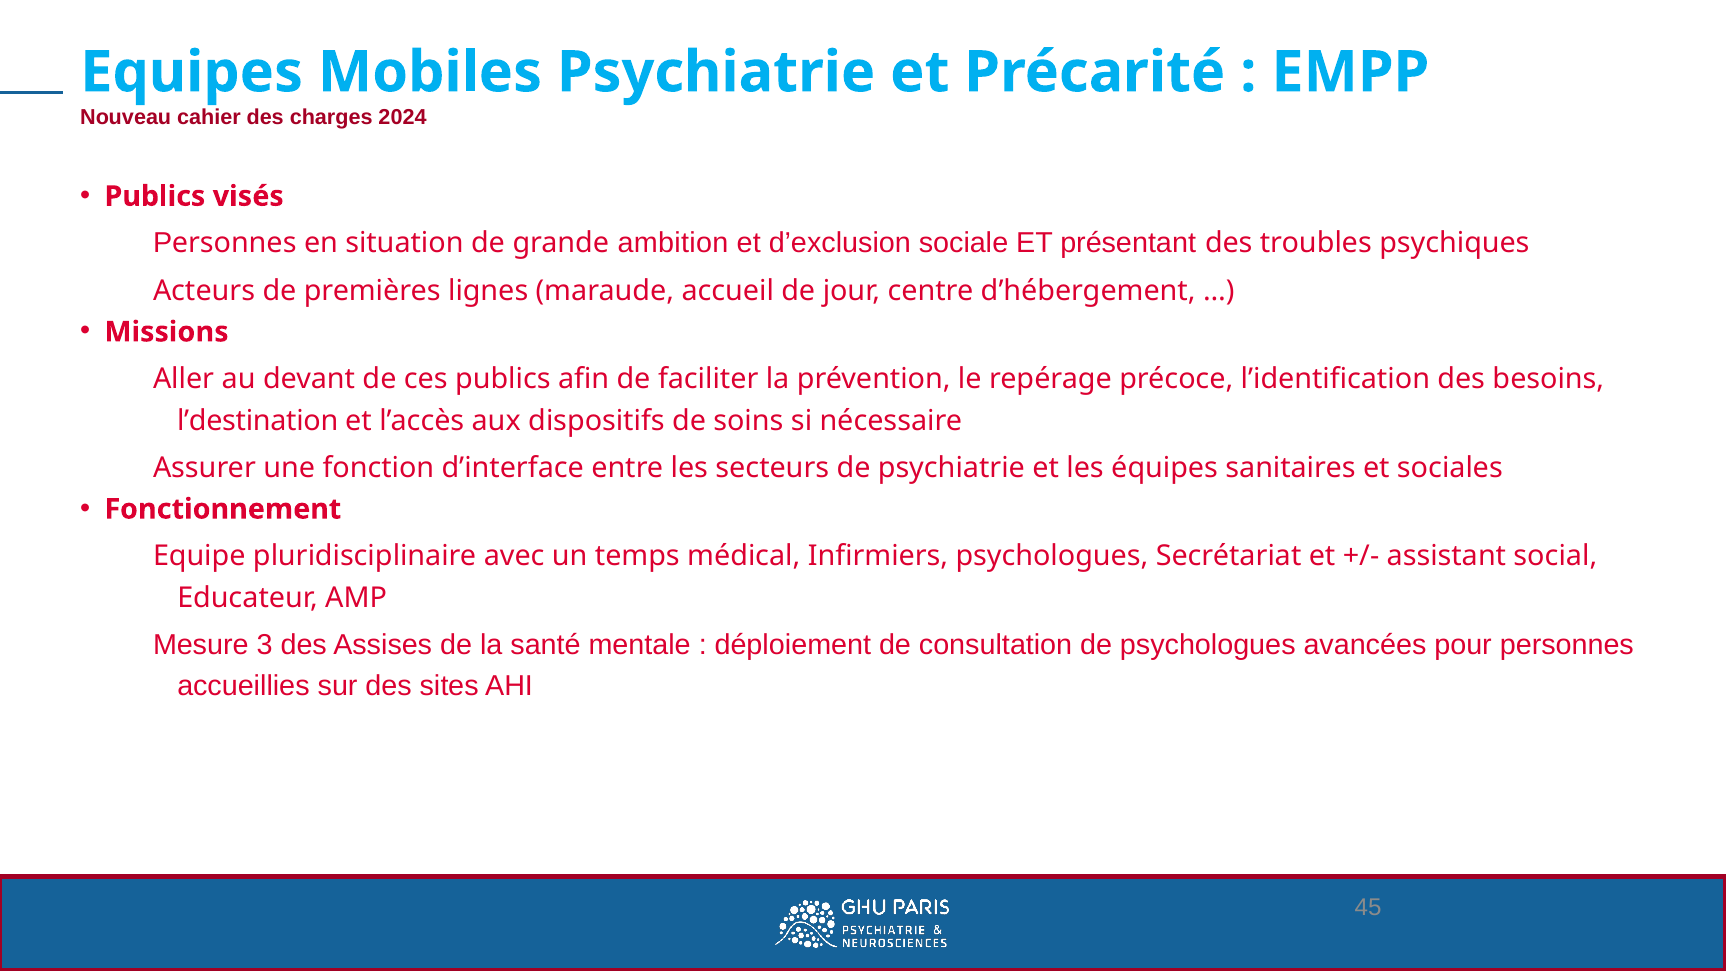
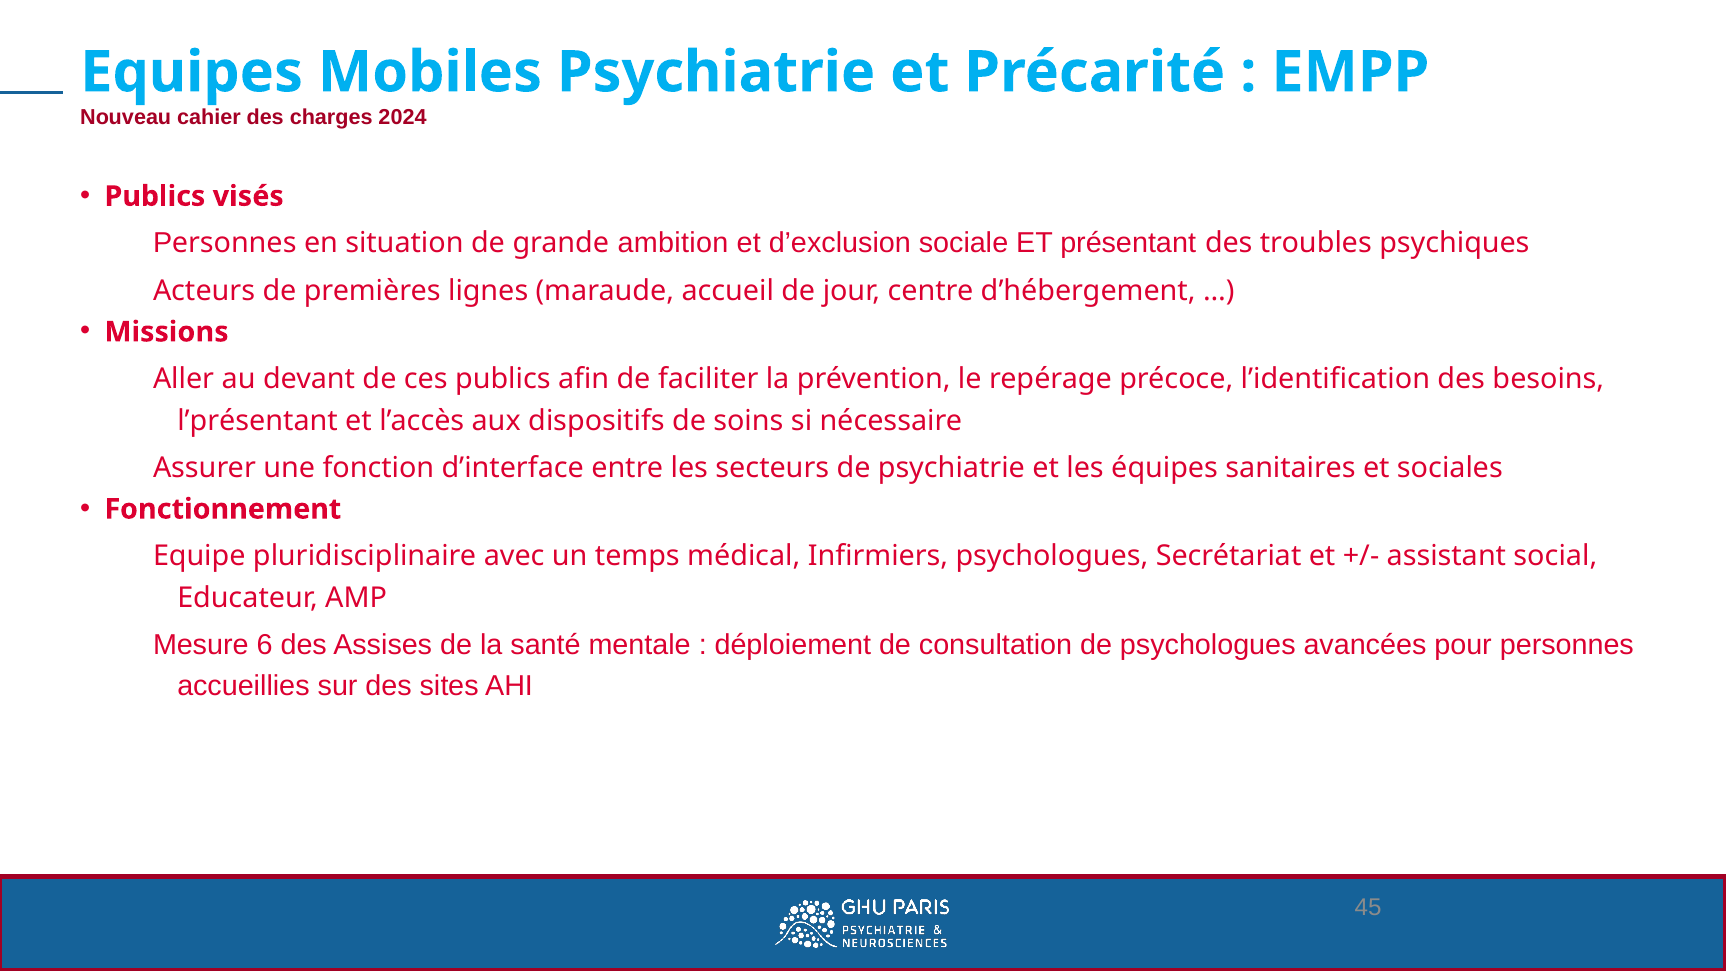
l’destination: l’destination -> l’présentant (258, 421)
3: 3 -> 6 (265, 645)
